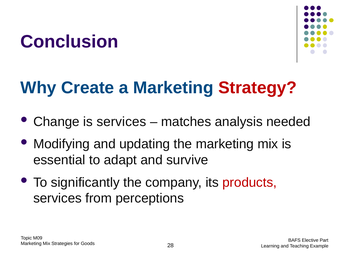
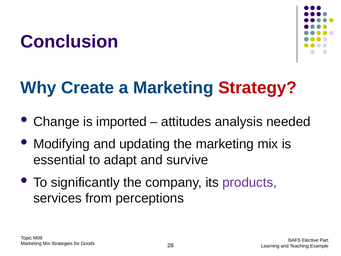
is services: services -> imported (122, 122)
matches: matches -> attitudes (186, 122)
products colour: red -> purple (250, 182)
